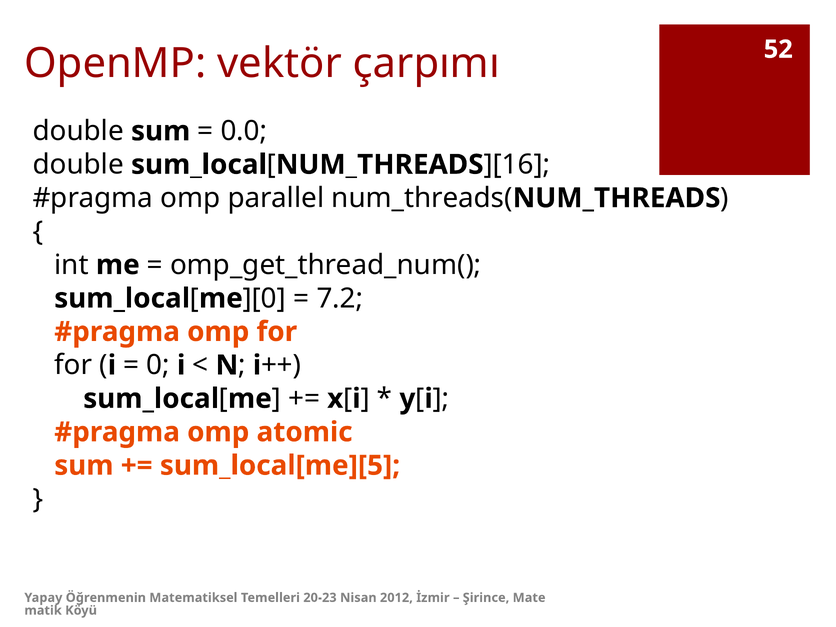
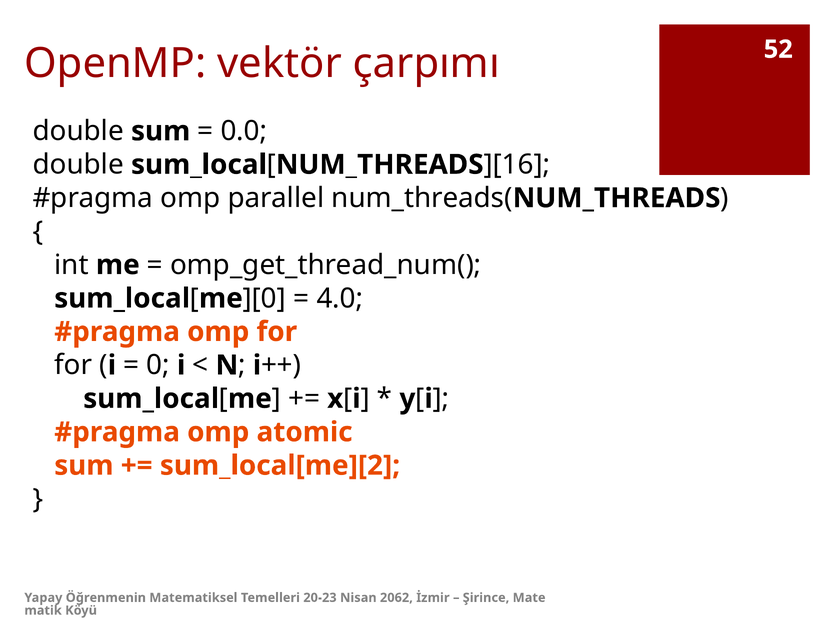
7.2: 7.2 -> 4.0 (340, 298)
sum_local[me][5: sum_local[me][5 -> sum_local[me][2 (280, 466)
2012: 2012 -> 2062 (396, 598)
